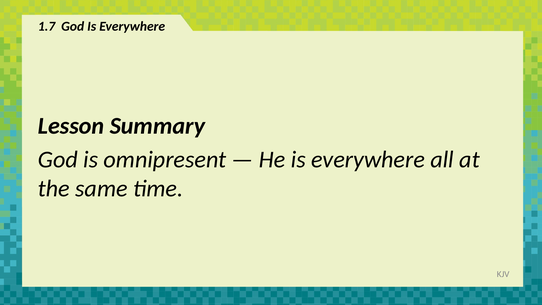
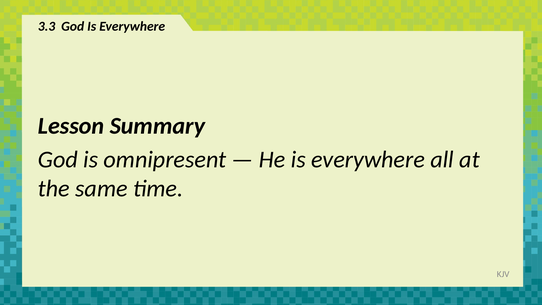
1.7: 1.7 -> 3.3 (47, 26)
